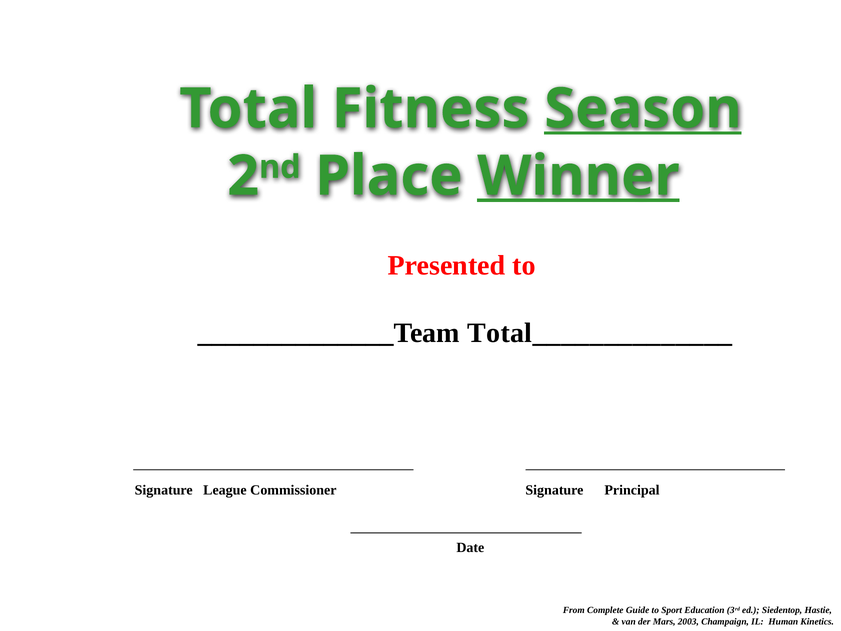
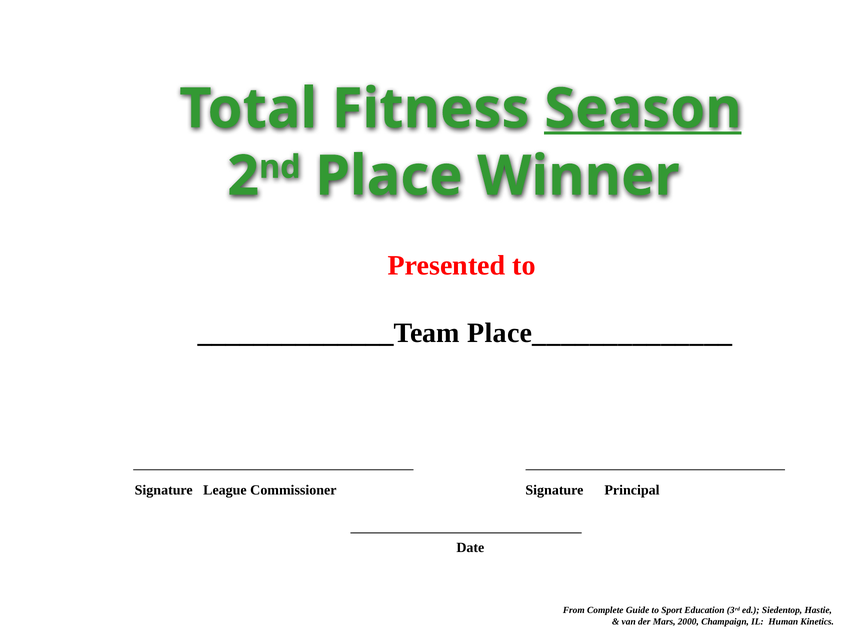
Winner underline: present -> none (578, 176)
Total______________: Total______________ -> Place______________ (600, 333)
2003: 2003 -> 2000 (688, 621)
